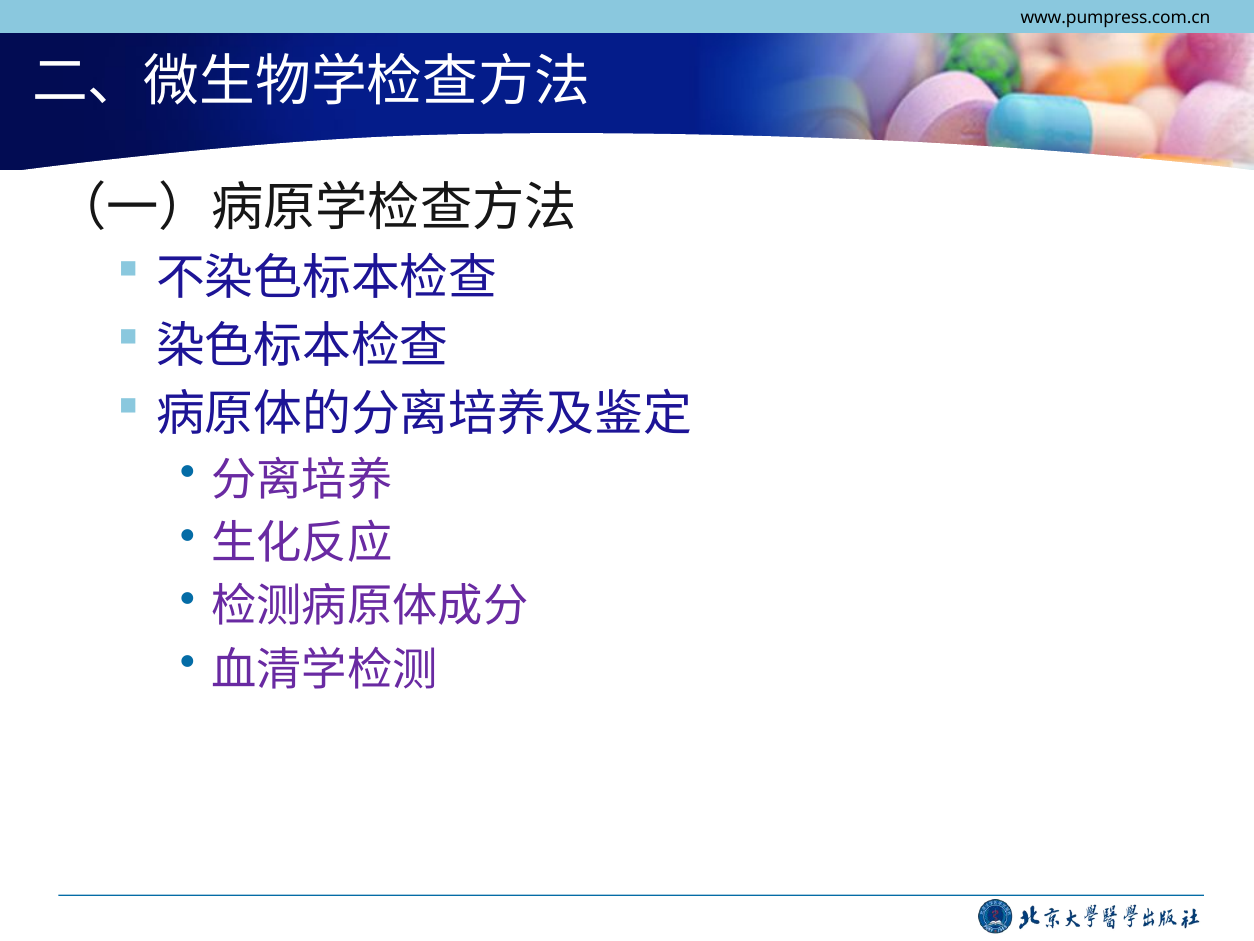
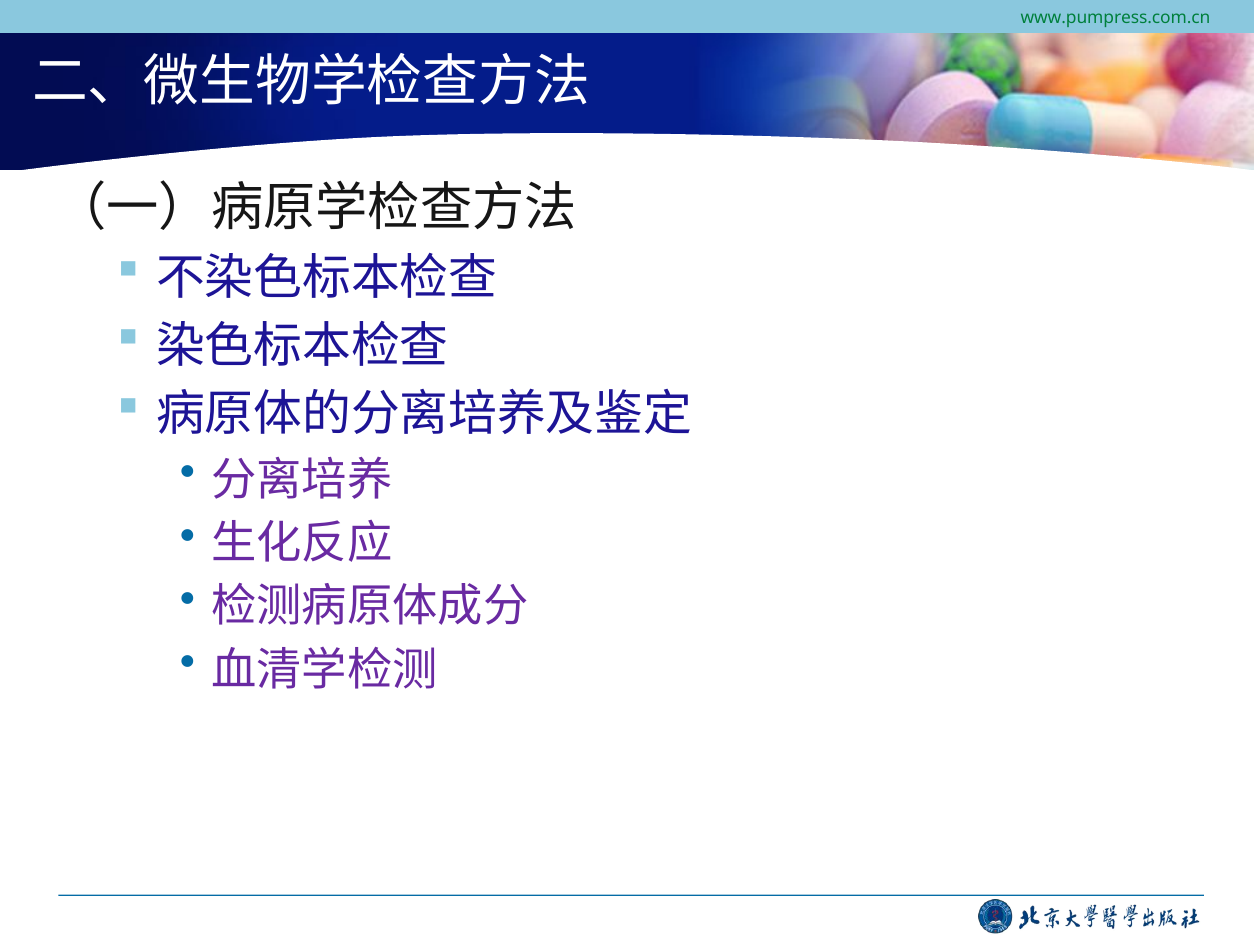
www.pumpress.com.cn colour: black -> green (1115, 18)
